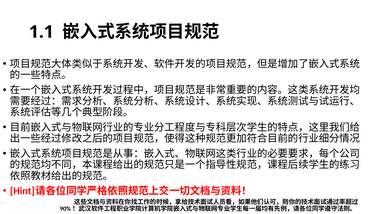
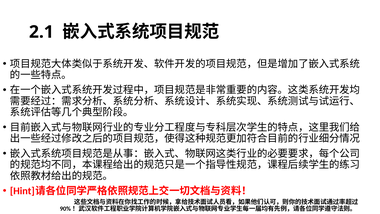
1.1: 1.1 -> 2.1 (41, 32)
